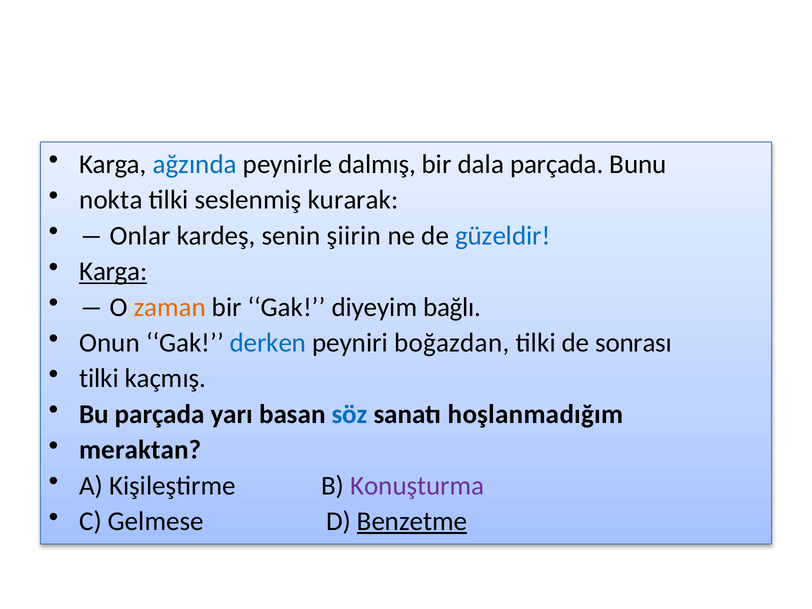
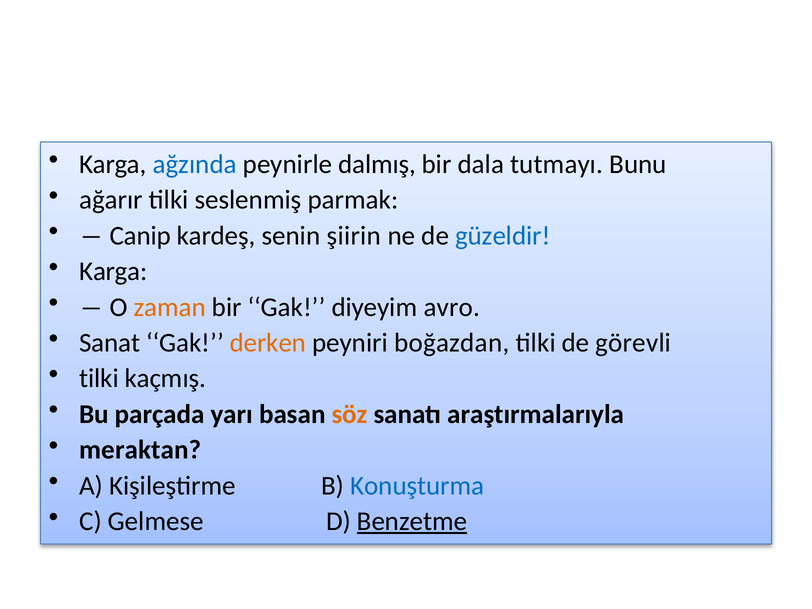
dala parçada: parçada -> tutmayı (557, 164)
nokta: nokta -> ağarır (111, 200)
kurarak: kurarak -> parmak (353, 200)
Onlar: Onlar -> Canip (140, 236)
Karga underline: present -> none (113, 271)
bağlı: bağlı -> avro (452, 307)
Onun: Onun -> Sanat (110, 343)
derken colour: blue -> orange (268, 343)
sonrası: sonrası -> görevli (633, 343)
söz colour: blue -> orange (350, 414)
hoşlanmadığım: hoşlanmadığım -> araştırmalarıyla (536, 414)
Konuşturma colour: purple -> blue (417, 486)
